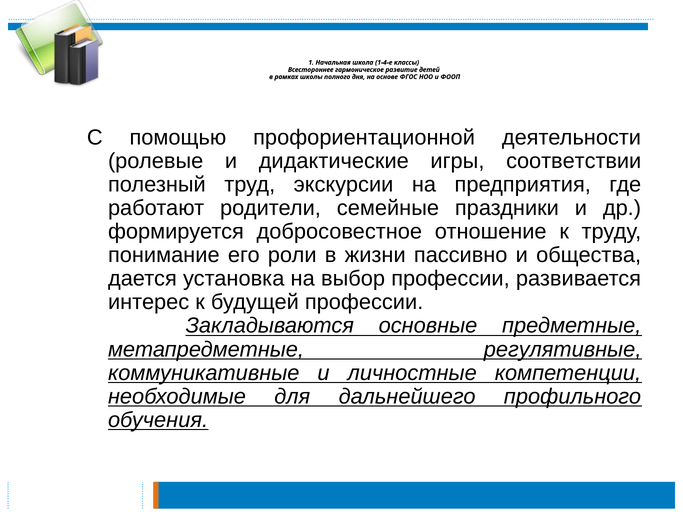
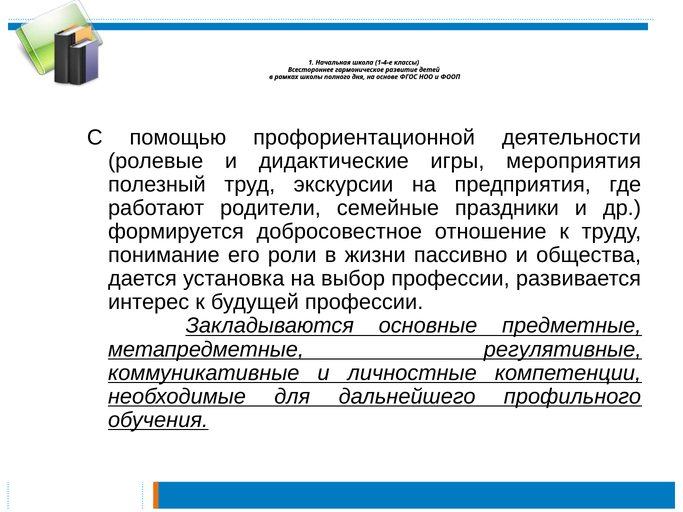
соответствии: соответствии -> мероприятия (574, 161)
